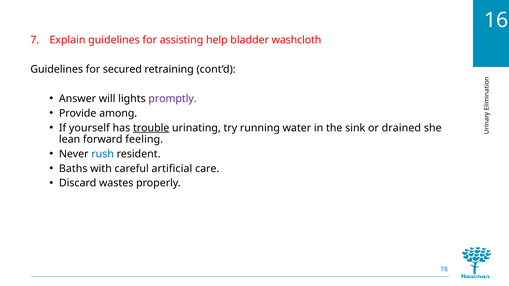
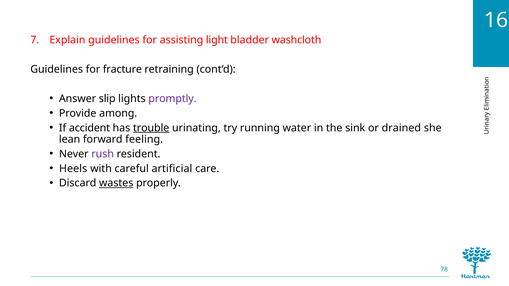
help: help -> light (217, 40)
secured: secured -> fracture (122, 69)
will: will -> slip (107, 99)
yourself: yourself -> accident (89, 128)
rush colour: blue -> purple (103, 154)
Baths: Baths -> Heels (73, 169)
wastes underline: none -> present (116, 183)
